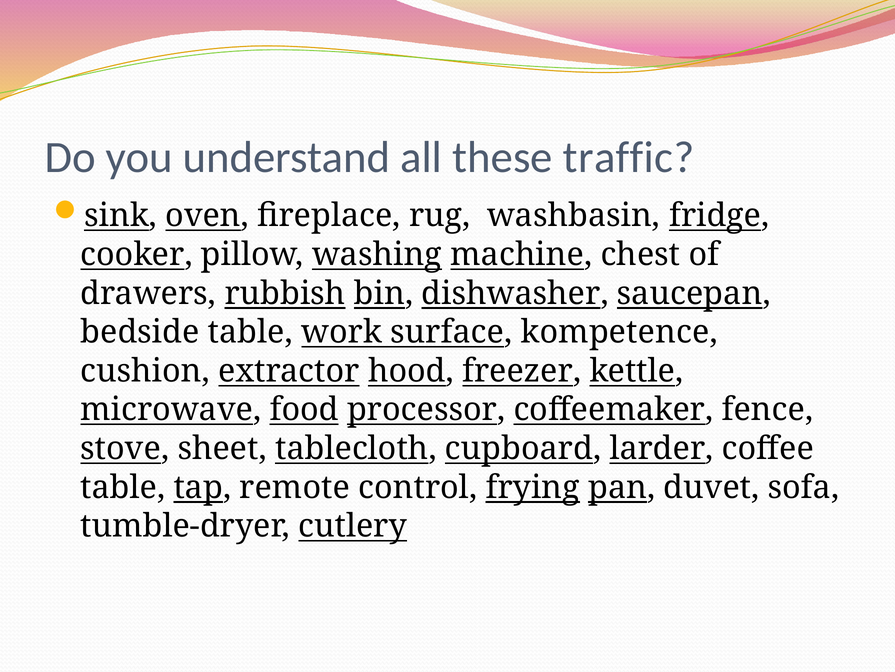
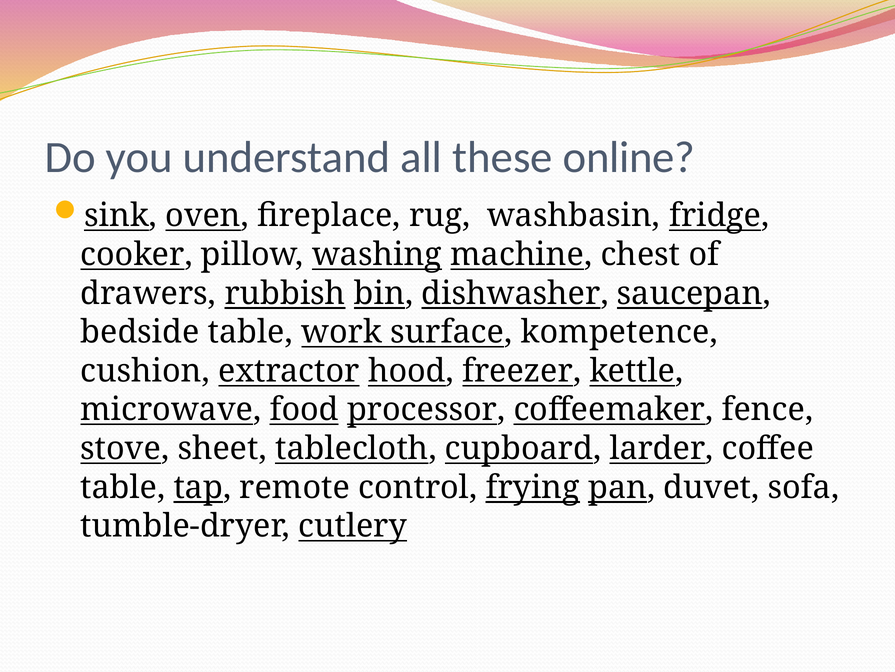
traffic: traffic -> online (629, 157)
